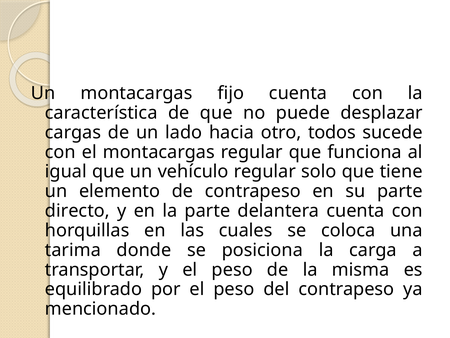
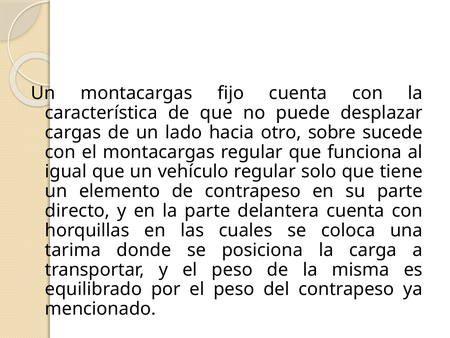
todos: todos -> sobre (332, 132)
